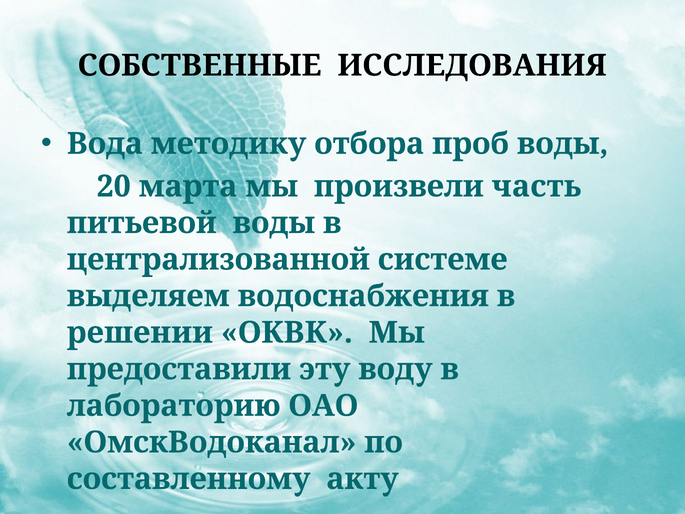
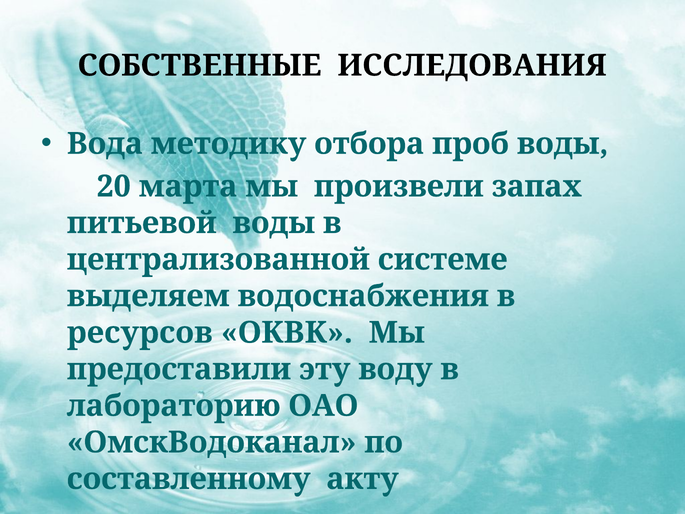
часть: часть -> запах (537, 186)
решении: решении -> ресурсов (140, 333)
